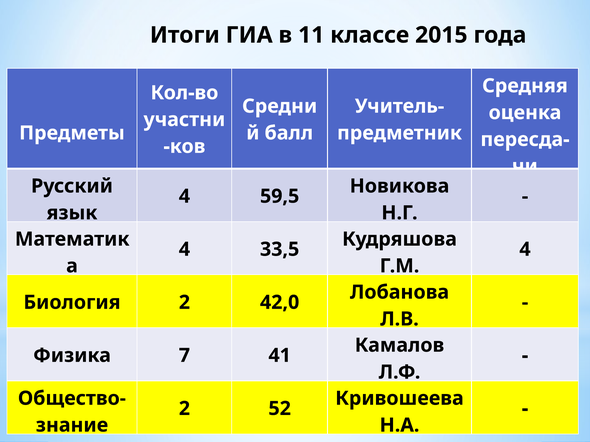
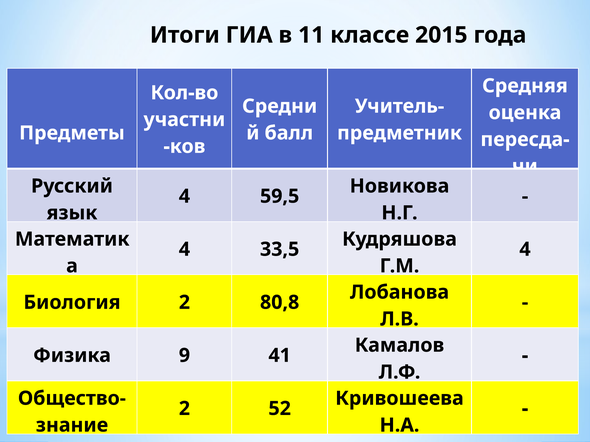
42,0: 42,0 -> 80,8 (280, 303)
7: 7 -> 9 (184, 356)
